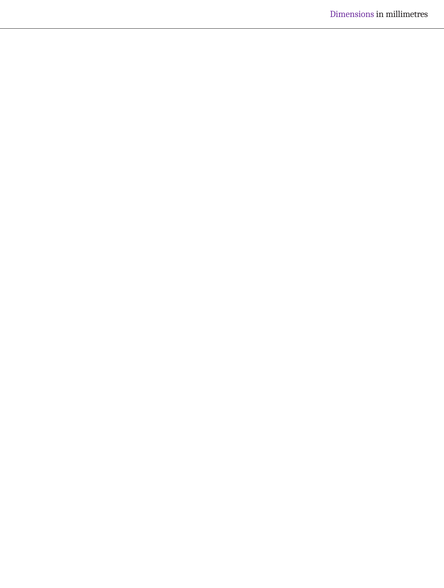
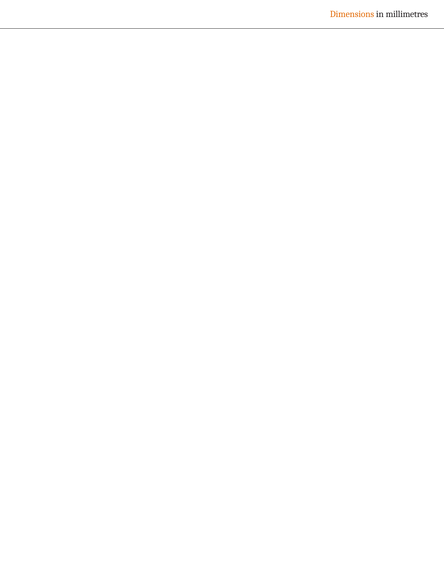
Dimensions colour: purple -> orange (352, 14)
